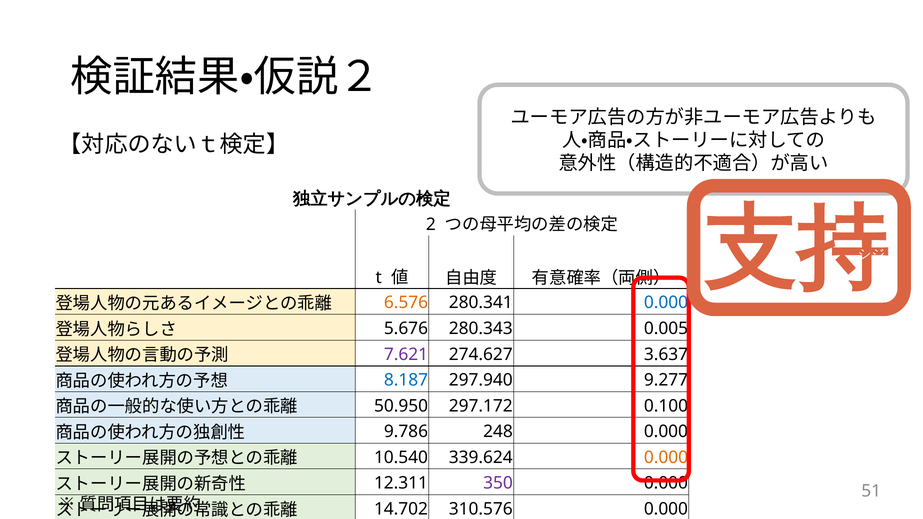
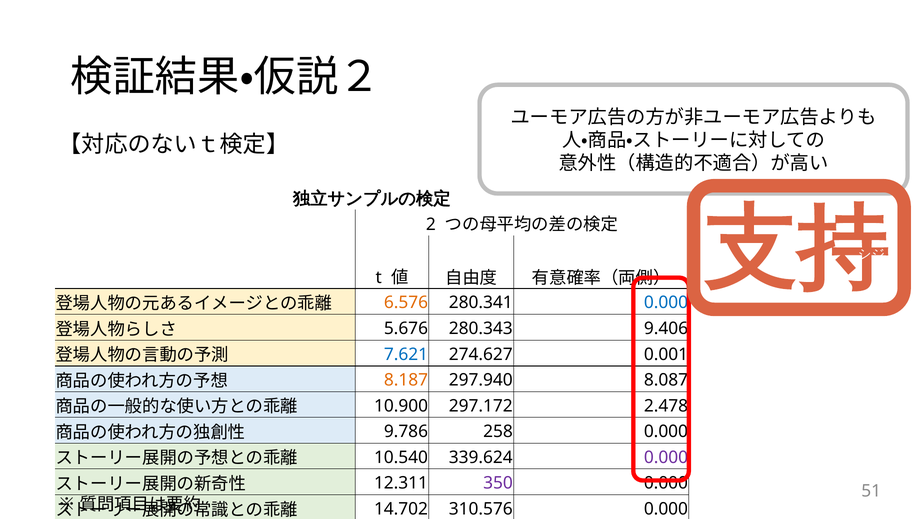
0.005: 0.005 -> 9.406 (666, 329)
7.621 colour: purple -> blue (406, 354)
3.637: 3.637 -> 0.001 (666, 354)
8.187 colour: blue -> orange (406, 380)
9.277: 9.277 -> 8.087 (666, 380)
50.950: 50.950 -> 10.900 (401, 406)
0.100: 0.100 -> 2.478 (666, 406)
248: 248 -> 258 (498, 432)
0.000 colour: orange -> purple (666, 458)
